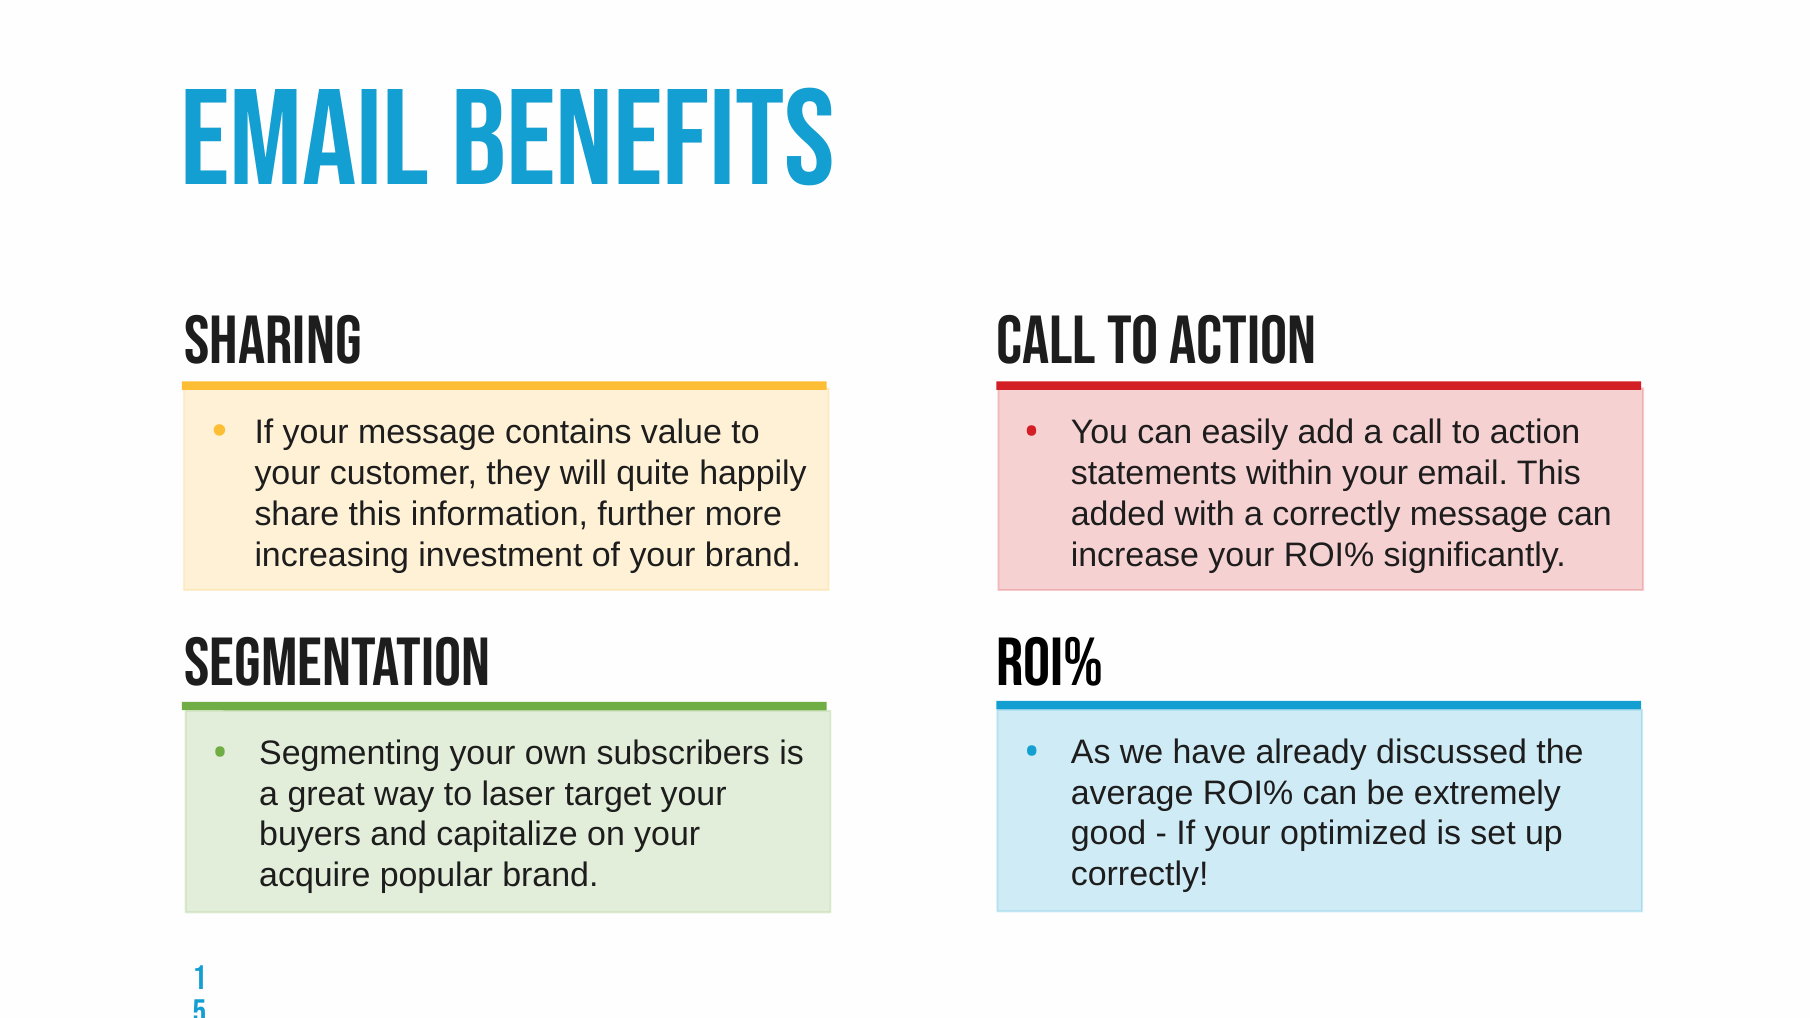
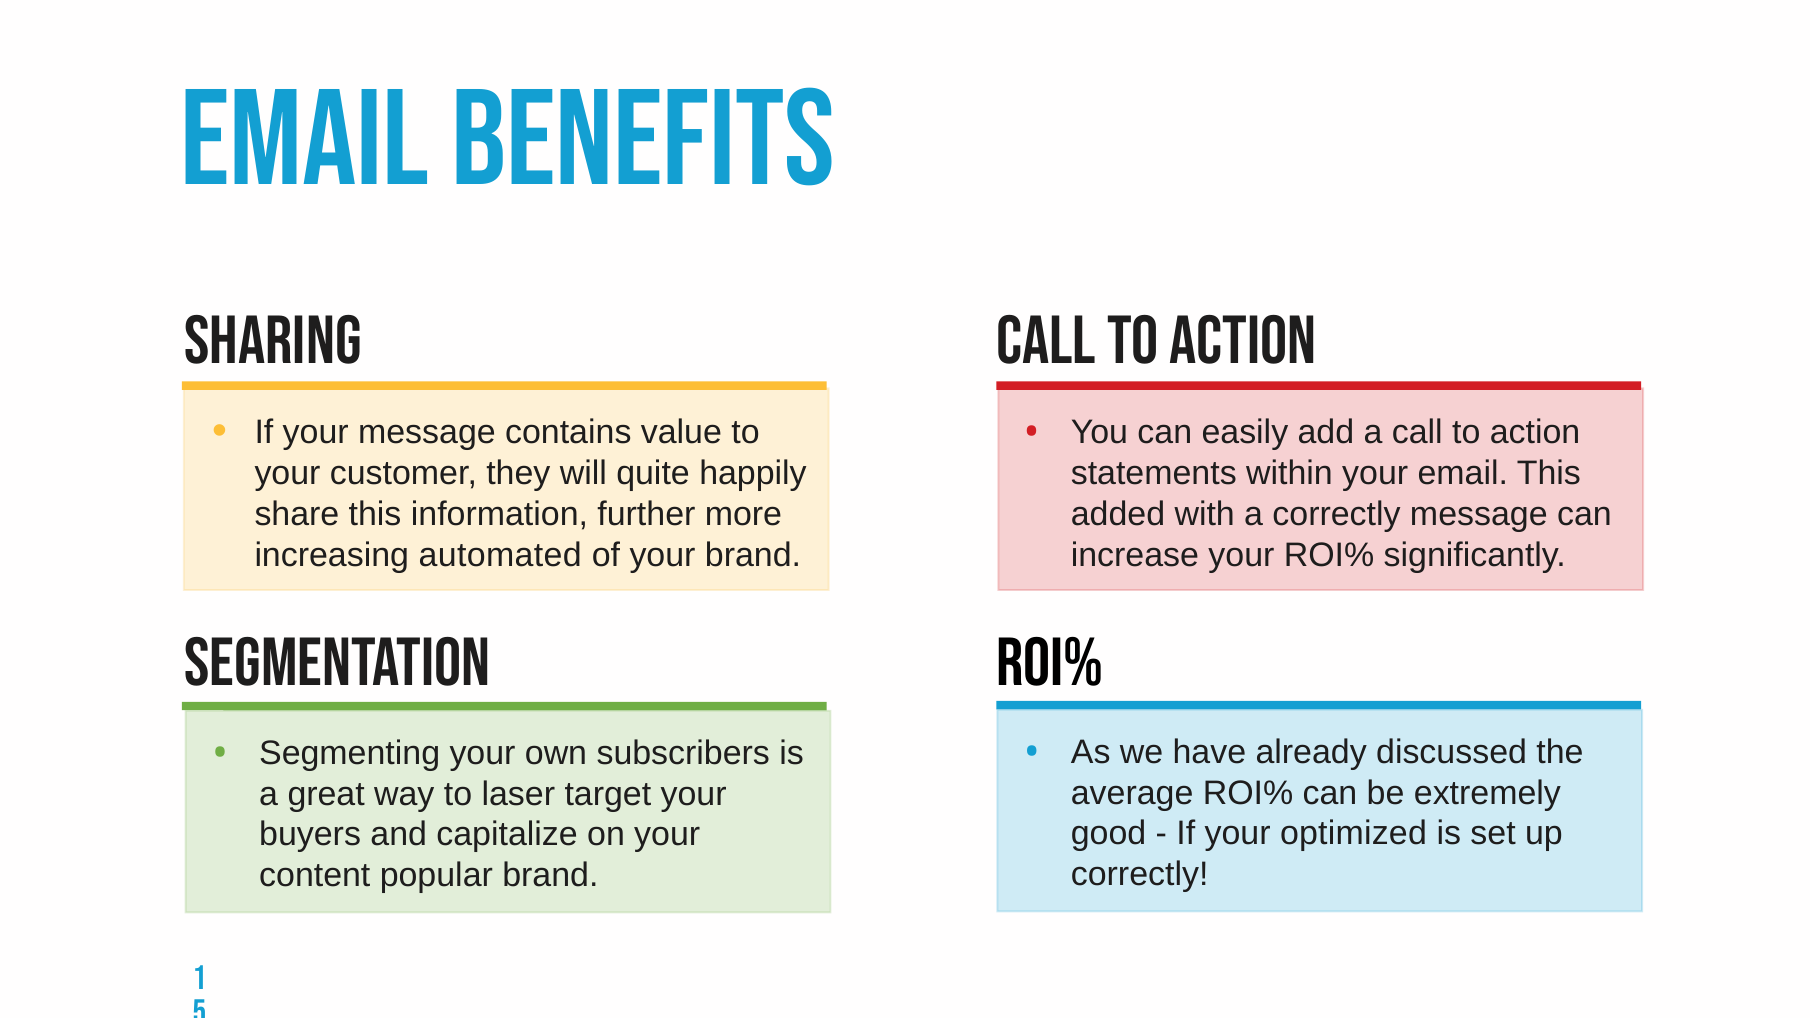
investment: investment -> automated (500, 555)
acquire: acquire -> content (315, 876)
